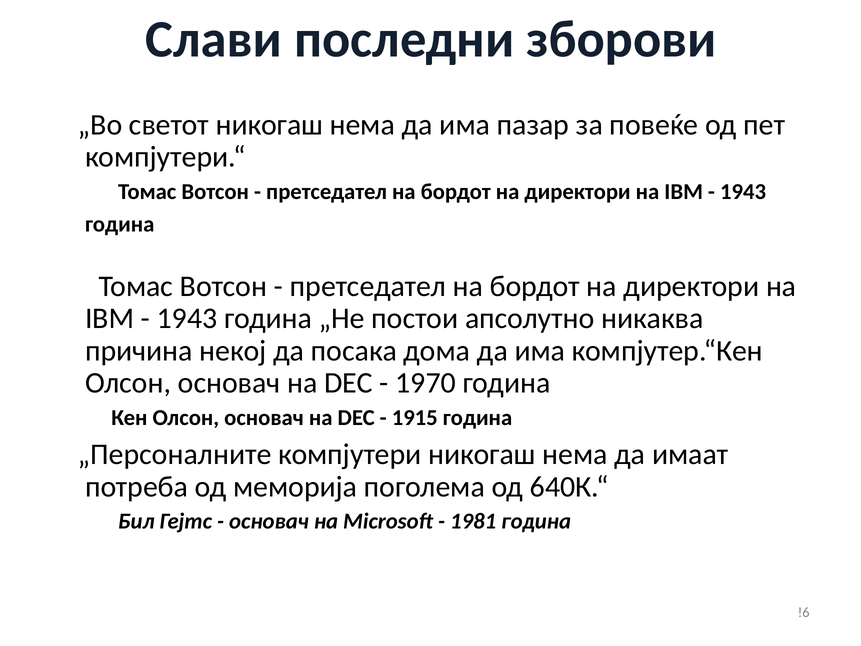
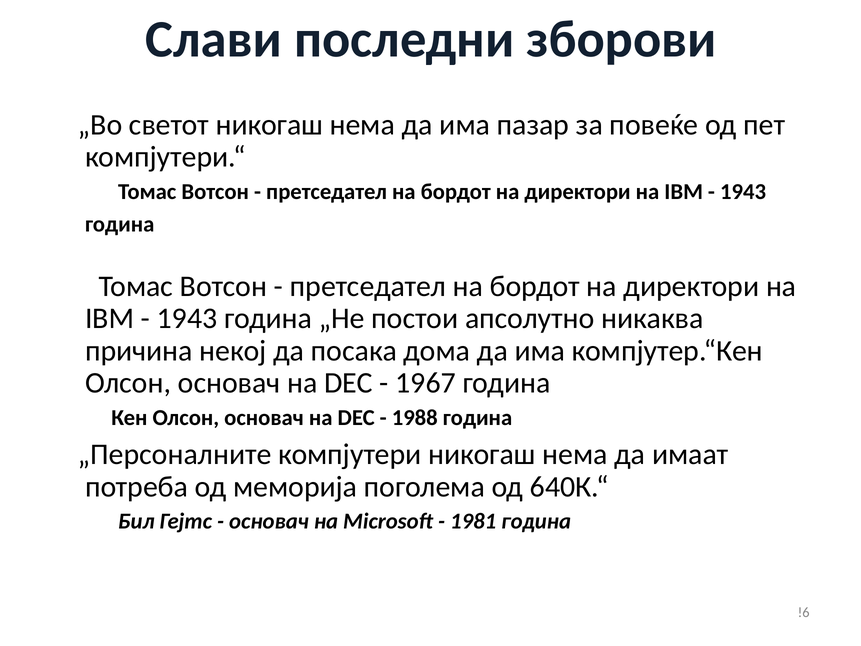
1970: 1970 -> 1967 (426, 383)
1915: 1915 -> 1988 (415, 418)
